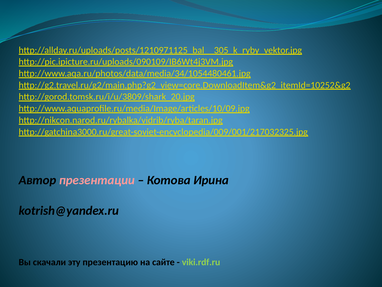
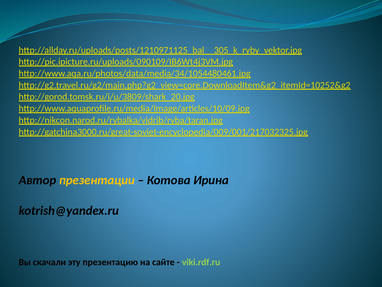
презентации colour: pink -> yellow (97, 180)
